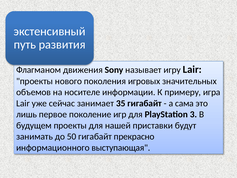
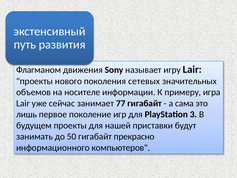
игровых: игровых -> сетевых (144, 81)
35: 35 -> 77 (121, 103)
выступающая: выступающая -> компьютеров (121, 147)
